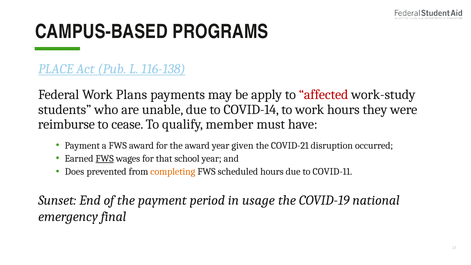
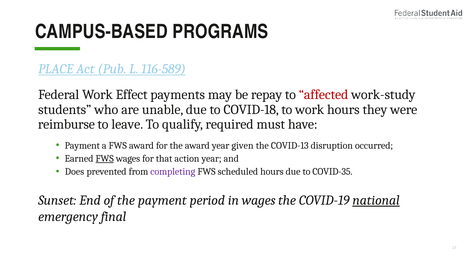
116-138: 116-138 -> 116-589 (163, 69)
Plans: Plans -> Effect (132, 95)
apply: apply -> repay (267, 95)
COVID-14: COVID-14 -> COVID-18 (251, 109)
cease: cease -> leave (127, 124)
member: member -> required (230, 124)
COVID-21: COVID-21 -> COVID-13 (290, 145)
school: school -> action (187, 158)
completing colour: orange -> purple (173, 171)
COVID-11: COVID-11 -> COVID-35 (332, 171)
in usage: usage -> wages (259, 200)
national underline: none -> present (376, 200)
